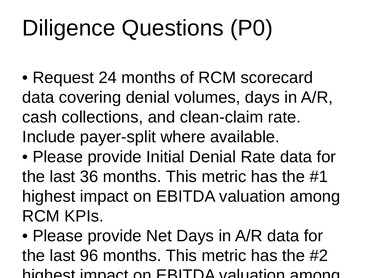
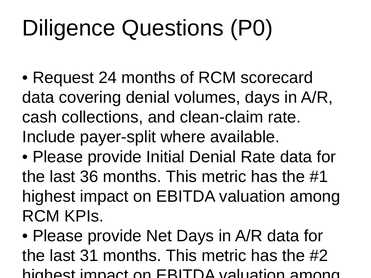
96: 96 -> 31 (89, 256)
